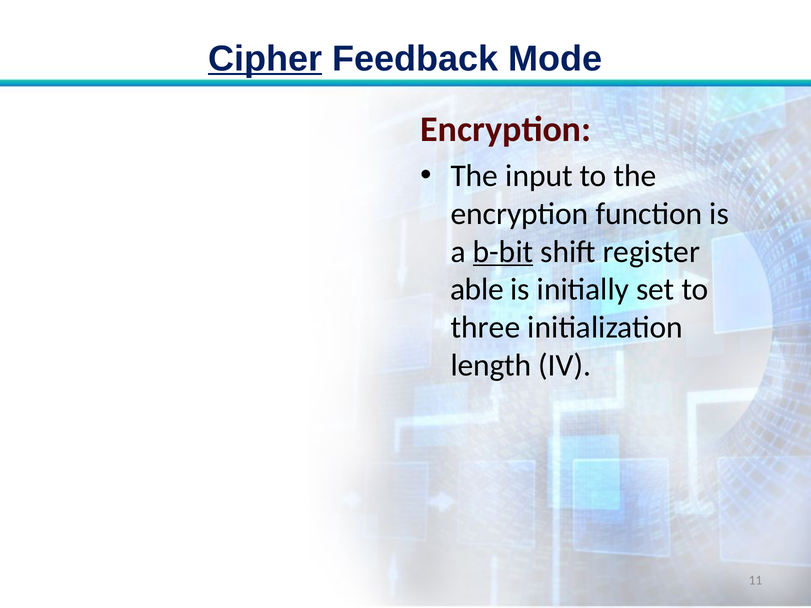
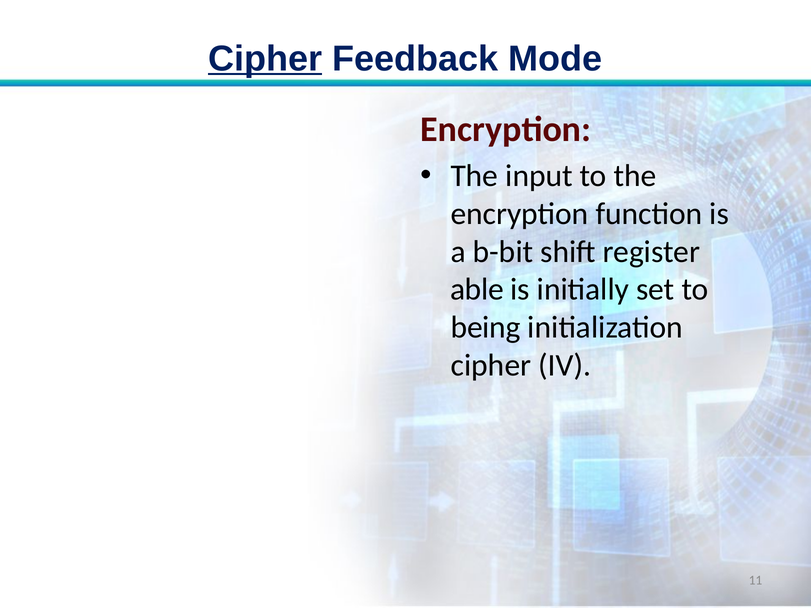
b-bit underline: present -> none (503, 252)
three: three -> being (486, 328)
length: length -> cipher (491, 365)
